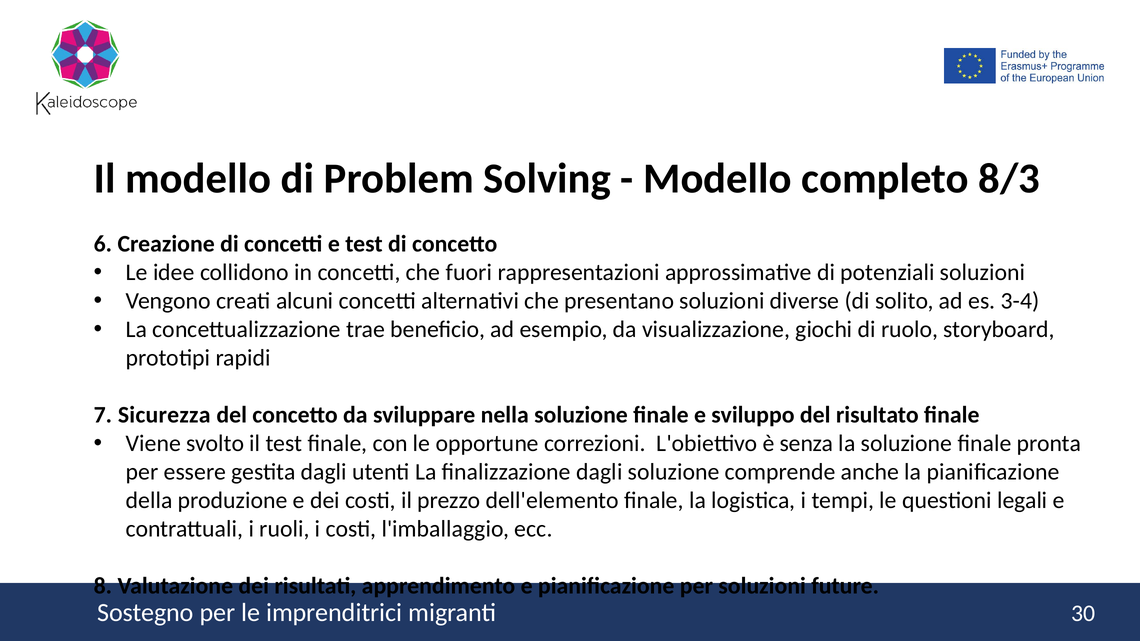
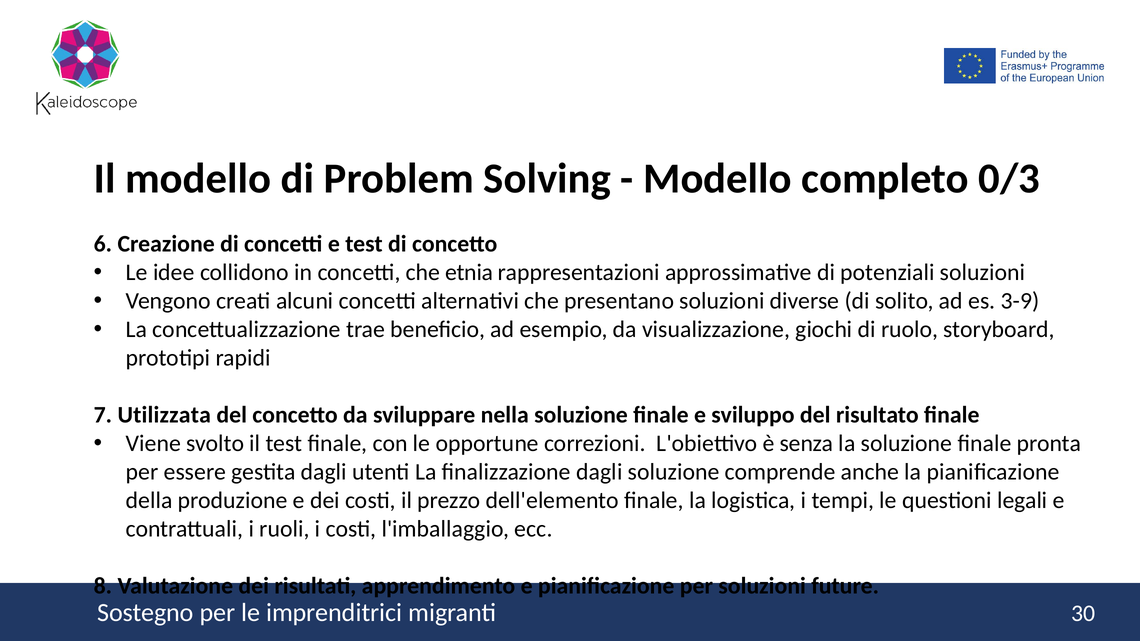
8/3: 8/3 -> 0/3 (1009, 179)
fuori: fuori -> etnia (469, 273)
3-4: 3-4 -> 3-9 (1020, 301)
Sicurezza: Sicurezza -> Utilizzata (164, 415)
